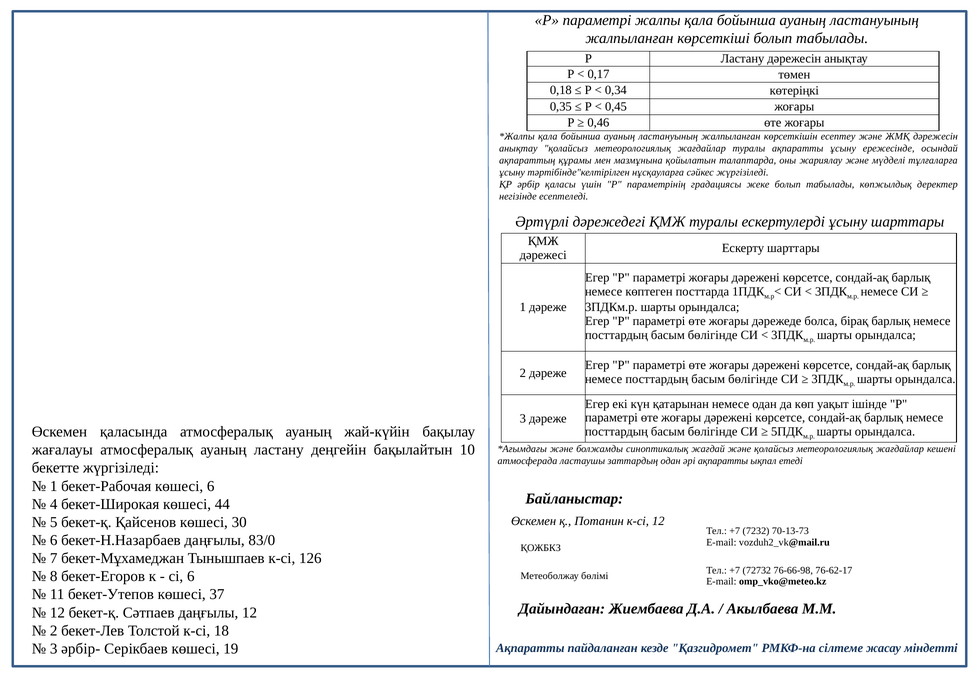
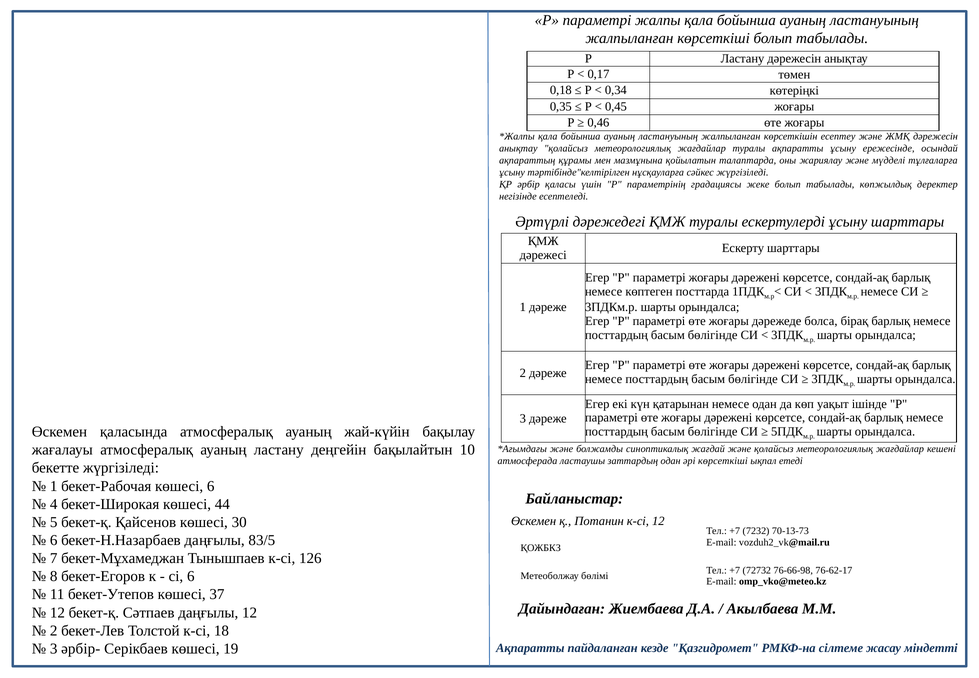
әрі ақпаратты: ақпаратты -> көрсеткіші (723, 461)
83/0: 83/0 -> 83/5 (262, 540)
